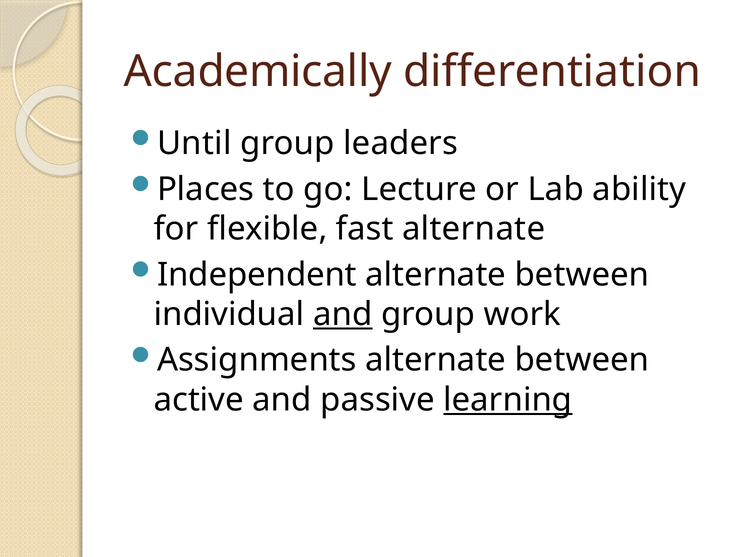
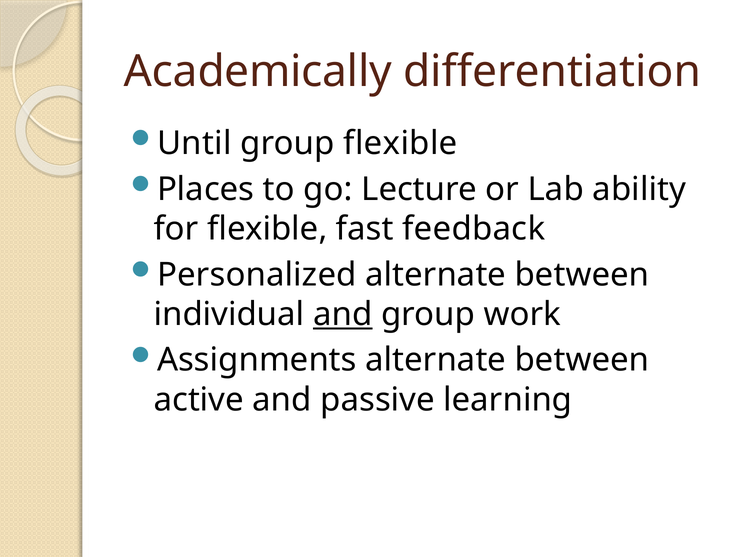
group leaders: leaders -> flexible (400, 143)
fast alternate: alternate -> feedback (474, 229)
Independent: Independent -> Personalized (257, 275)
learning underline: present -> none (508, 400)
